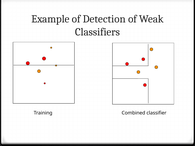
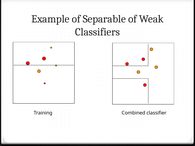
Detection: Detection -> Separable (104, 19)
